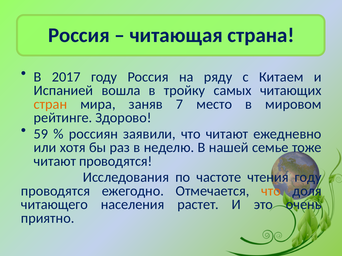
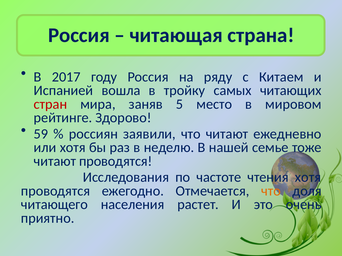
стран colour: orange -> red (50, 104)
7: 7 -> 5 (180, 104)
чтения году: году -> хотя (308, 178)
